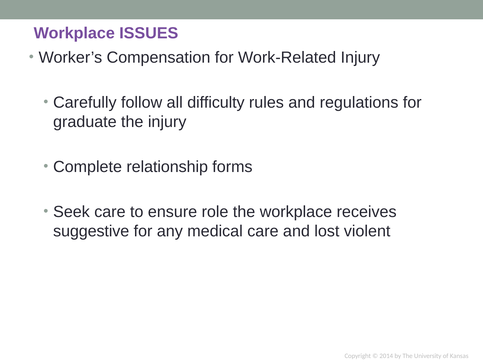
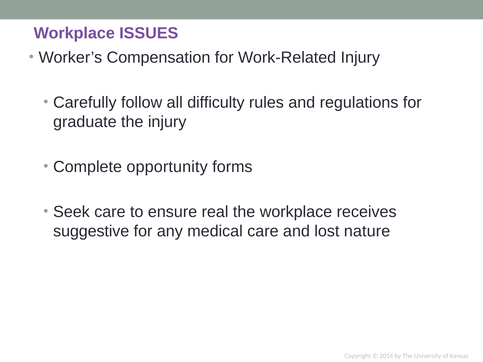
relationship: relationship -> opportunity (167, 167)
role: role -> real (215, 212)
violent: violent -> nature (367, 231)
